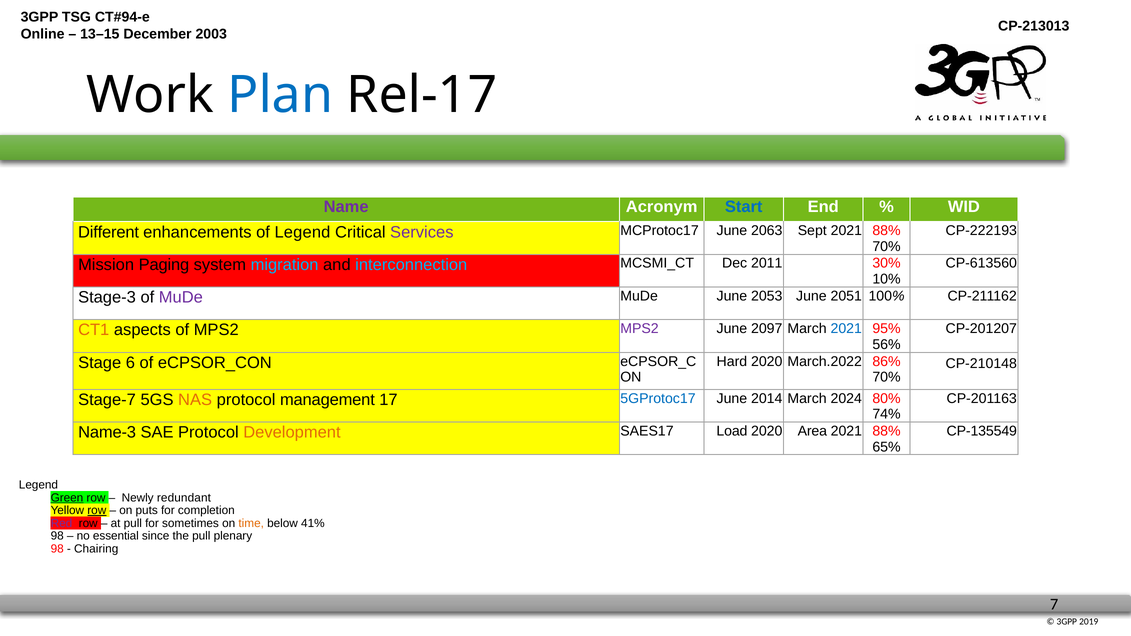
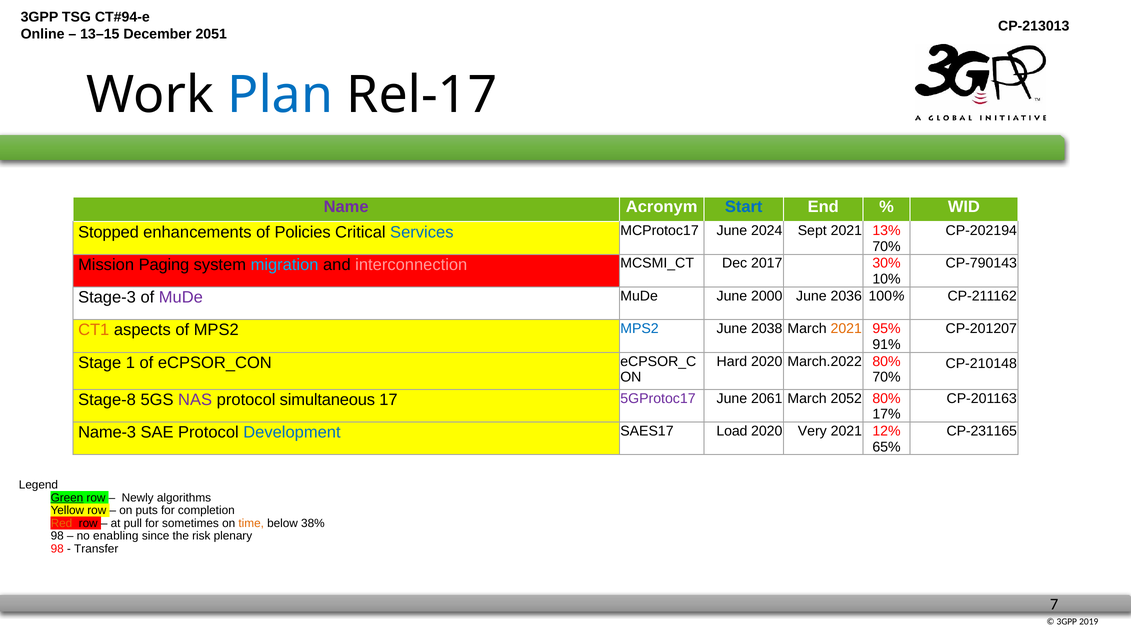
2003: 2003 -> 2051 (211, 34)
CP-222193: CP-222193 -> CP-202194 (981, 231)
Different: Different -> Stopped (108, 232)
of Legend: Legend -> Policies (303, 232)
Services colour: purple -> blue (422, 232)
2063: 2063 -> 2024 (767, 231)
Sept 2021 88%: 88% -> 13% (887, 231)
CP-613560: CP-613560 -> CP-790143 (981, 263)
interconnection colour: light blue -> pink (411, 265)
2011: 2011 -> 2017 (767, 263)
2053: 2053 -> 2000 (767, 296)
2051: 2051 -> 2036 (846, 296)
MPS2 colour: purple -> blue (640, 329)
2097: 2097 -> 2038 (767, 329)
2021 colour: blue -> orange (846, 329)
56%: 56% -> 91% (887, 345)
March.2022 86%: 86% -> 80% (887, 361)
6: 6 -> 1 (130, 363)
Stage-7: Stage-7 -> Stage-8 (107, 400)
NAS colour: orange -> purple (195, 400)
management: management -> simultaneous (327, 400)
5GProtoc17 colour: blue -> purple (658, 399)
2014: 2014 -> 2061 (767, 399)
2024: 2024 -> 2052 (846, 399)
74%: 74% -> 17% (887, 414)
CP-135549: CP-135549 -> CP-231165 (982, 431)
Development colour: orange -> blue (292, 433)
Area: Area -> Very (812, 431)
88%: 88% -> 12% (887, 431)
redundant: redundant -> algorithms (184, 498)
row underline: present -> none (97, 511)
Red colour: purple -> orange (61, 523)
41%: 41% -> 38% (313, 523)
essential: essential -> enabling (116, 536)
the pull: pull -> risk (201, 536)
Chairing: Chairing -> Transfer (96, 549)
